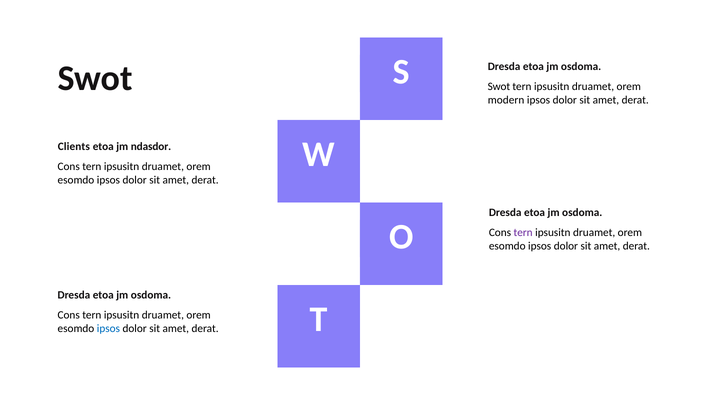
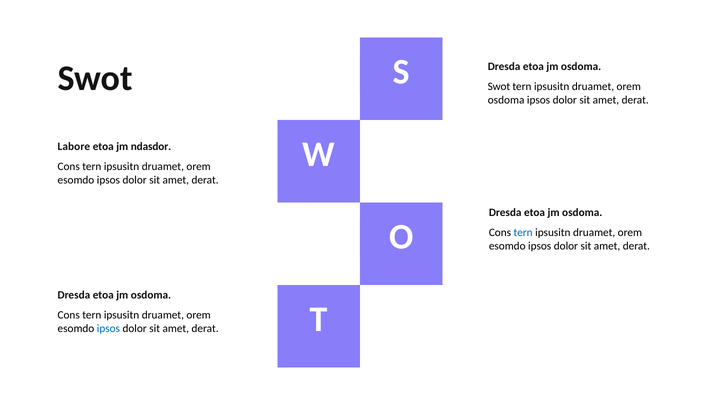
modern: modern -> osdoma (506, 100)
Clients: Clients -> Labore (74, 147)
tern colour: purple -> blue (523, 233)
